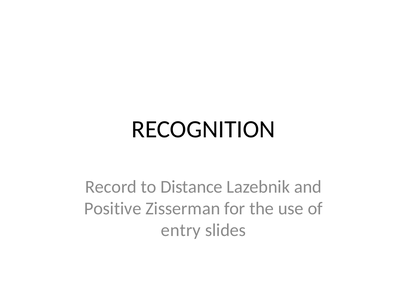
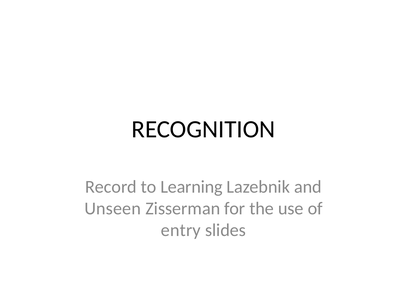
Distance: Distance -> Learning (192, 187)
Positive: Positive -> Unseen (113, 209)
